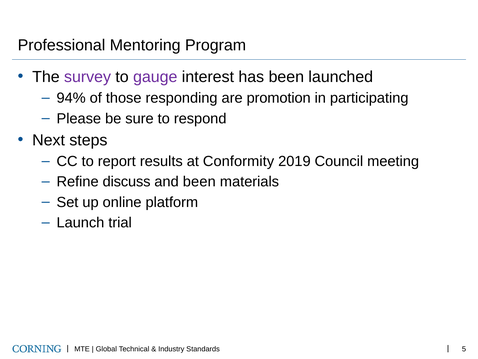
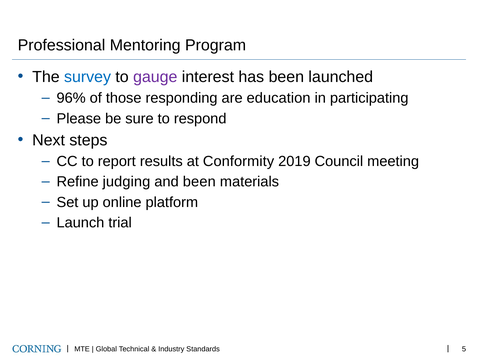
survey colour: purple -> blue (88, 77)
94%: 94% -> 96% (71, 98)
promotion: promotion -> education (279, 98)
discuss: discuss -> judging (126, 182)
